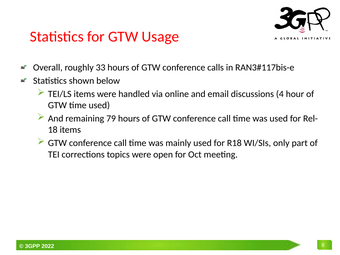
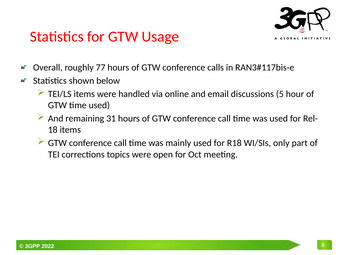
33: 33 -> 77 (101, 68)
4: 4 -> 5 (280, 94)
79: 79 -> 31 (111, 119)
